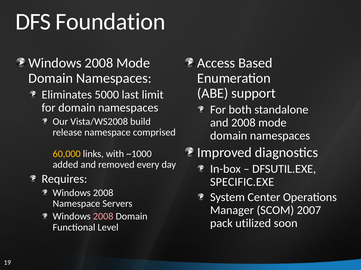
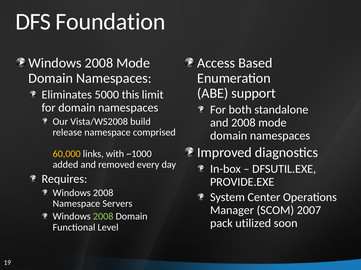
last: last -> this (130, 95)
SPECIFIC.EXE: SPECIFIC.EXE -> PROVIDE.EXE (242, 182)
2008 colour: pink -> light green (103, 217)
